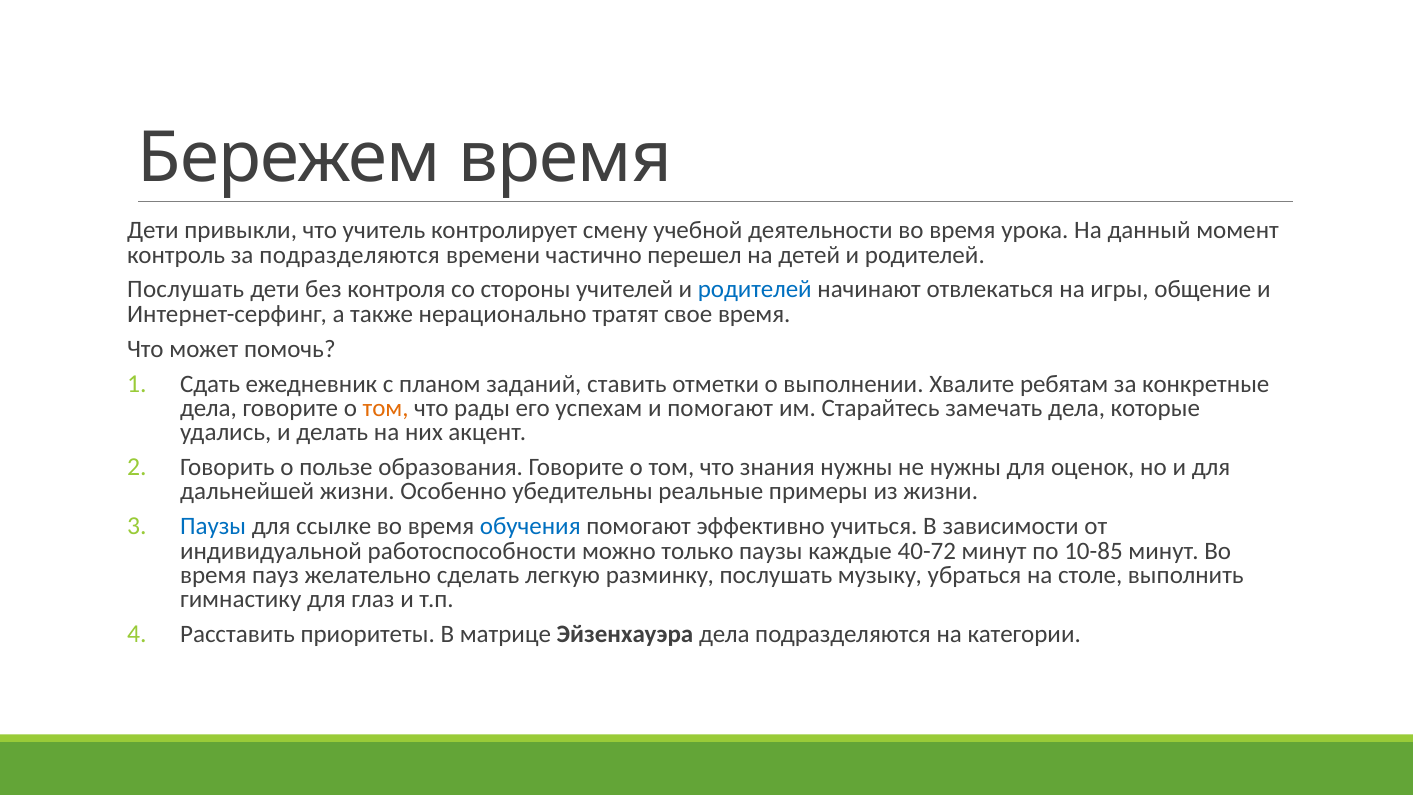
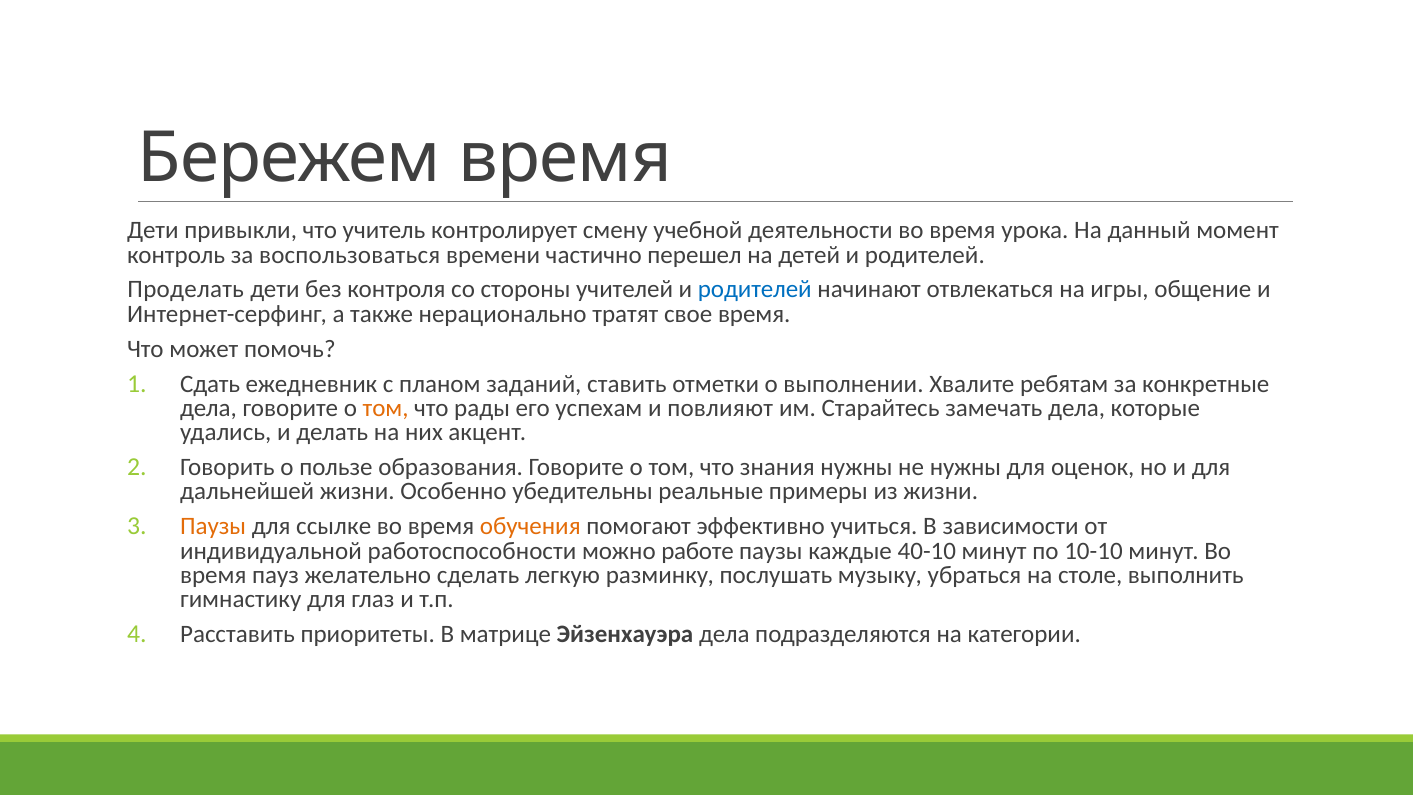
за подразделяются: подразделяются -> воспользоваться (350, 255)
Послушать: Послушать -> Проделать (186, 290)
и помогают: помогают -> повлияют (720, 408)
Паузы colour: blue -> orange (213, 526)
обучения colour: blue -> orange (530, 526)
только: только -> работе (698, 551)
40-72: 40-72 -> 40-10 (927, 551)
10-85: 10-85 -> 10-10 (1093, 551)
